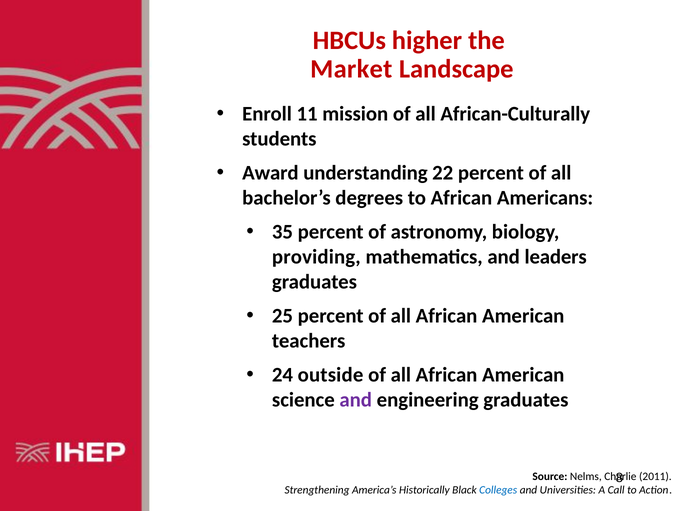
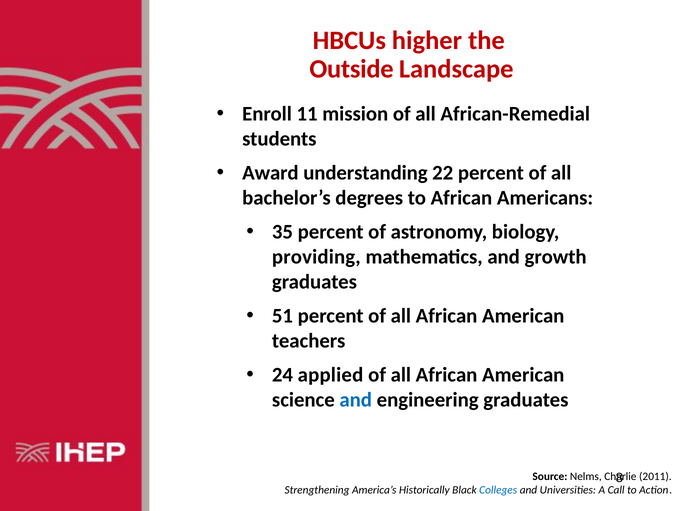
Market: Market -> Outside (352, 69)
African-Culturally: African-Culturally -> African-Remedial (515, 114)
leaders: leaders -> growth (556, 257)
25: 25 -> 51 (282, 316)
outside: outside -> applied (330, 375)
and colour: purple -> blue (356, 400)
